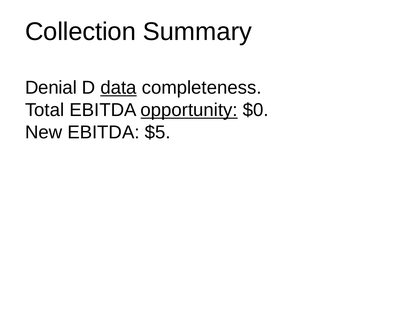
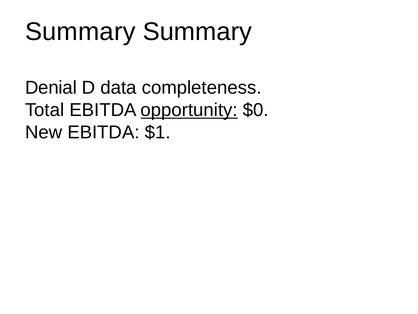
Collection: Collection -> Summary (80, 32)
data underline: present -> none (118, 88)
$5: $5 -> $1 (158, 132)
